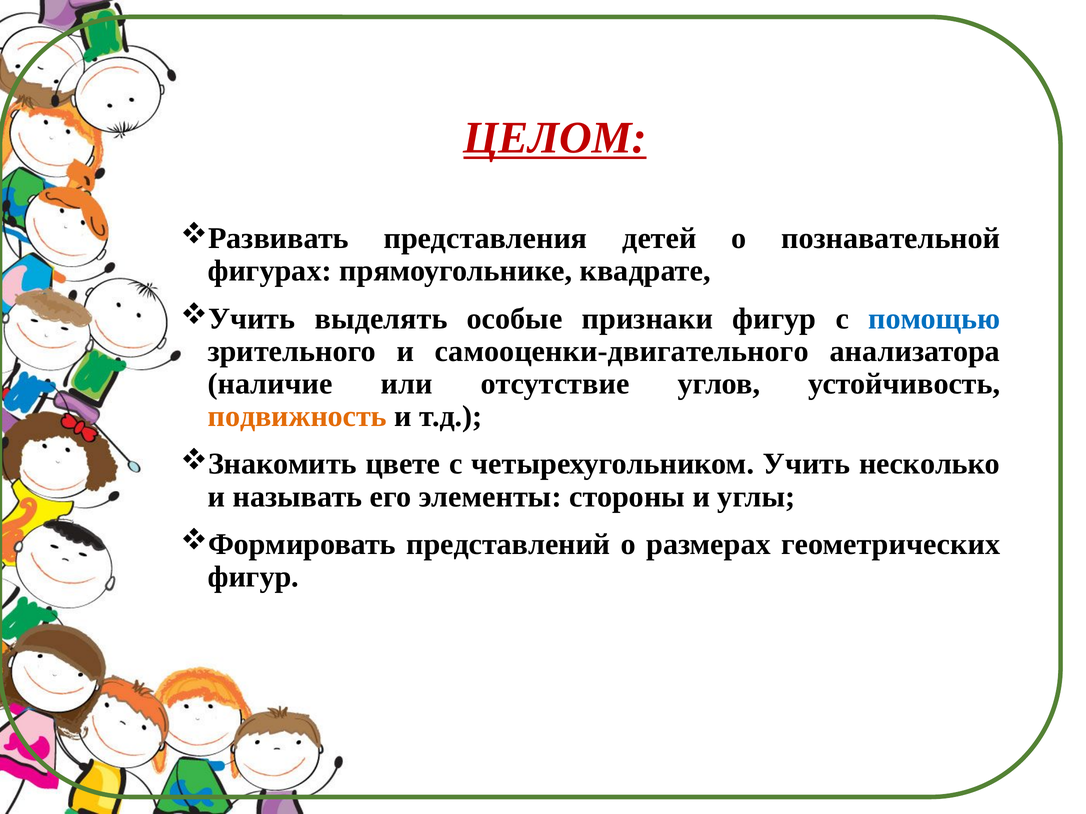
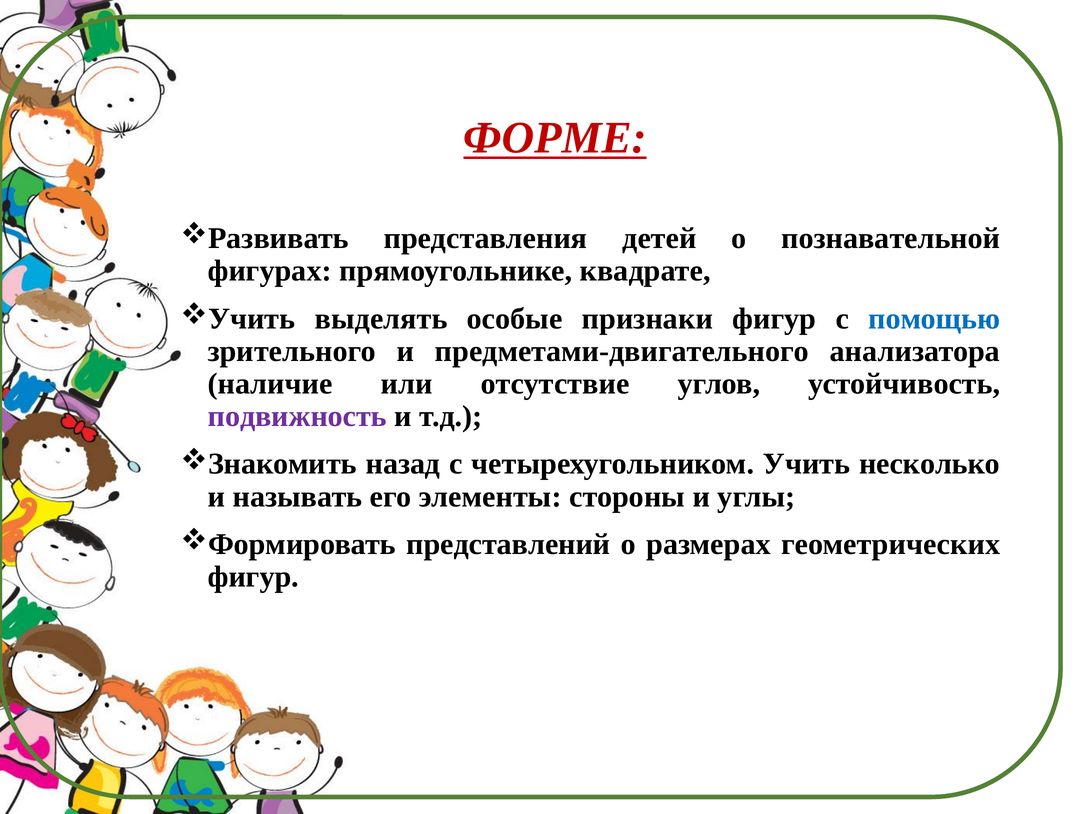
ЦЕЛОМ: ЦЕЛОМ -> ФОРМЕ (555, 138)
самооценки-двигательного: самооценки-двигательного -> предметами-двигательного (622, 351)
подвижность colour: orange -> purple (297, 417)
цвете: цвете -> назад (403, 464)
